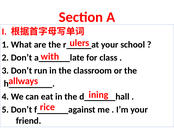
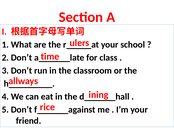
with: with -> time (50, 56)
